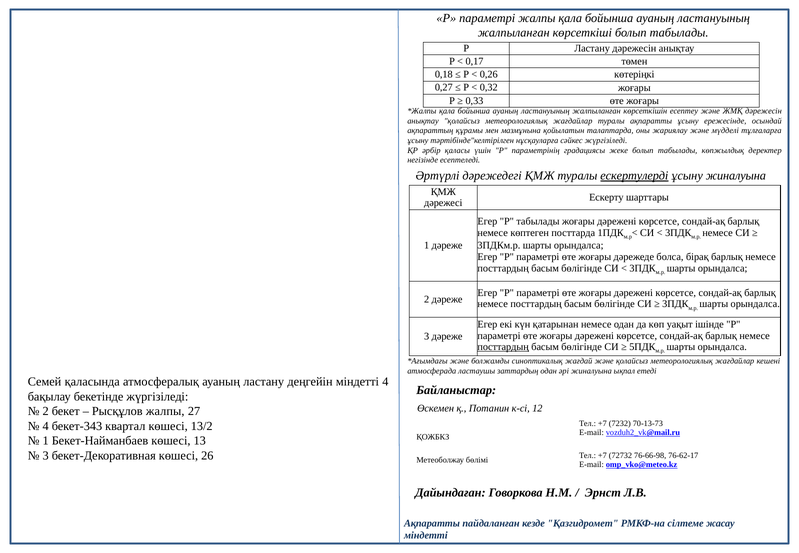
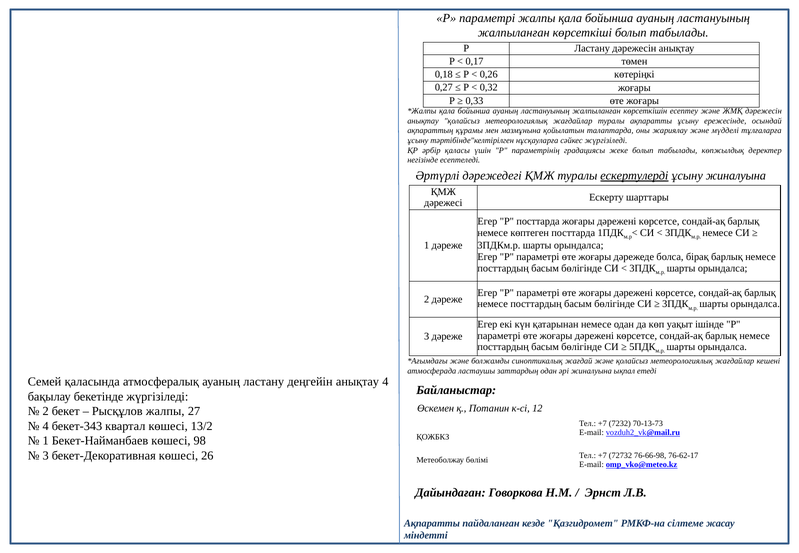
Р табылады: табылады -> посттарда (538, 221)
посттардың underline: present -> none (503, 347)
деңгейін міндетті: міндетті -> анықтау (357, 382)
13: 13 -> 98 (200, 441)
